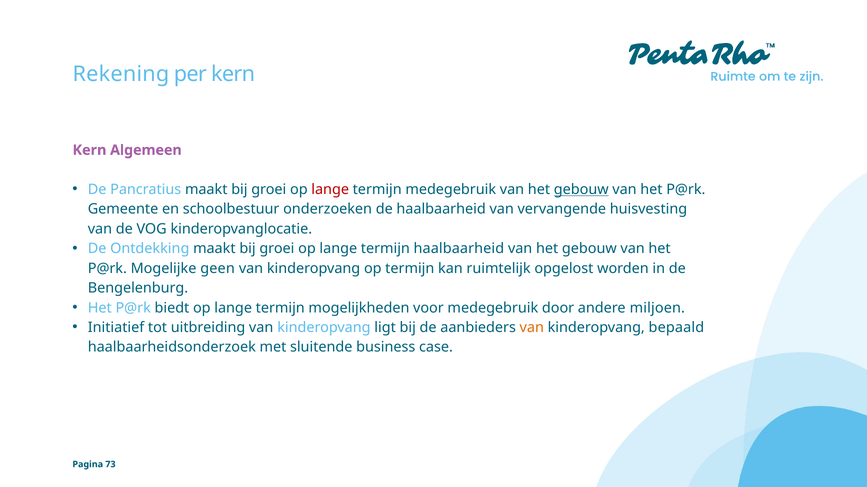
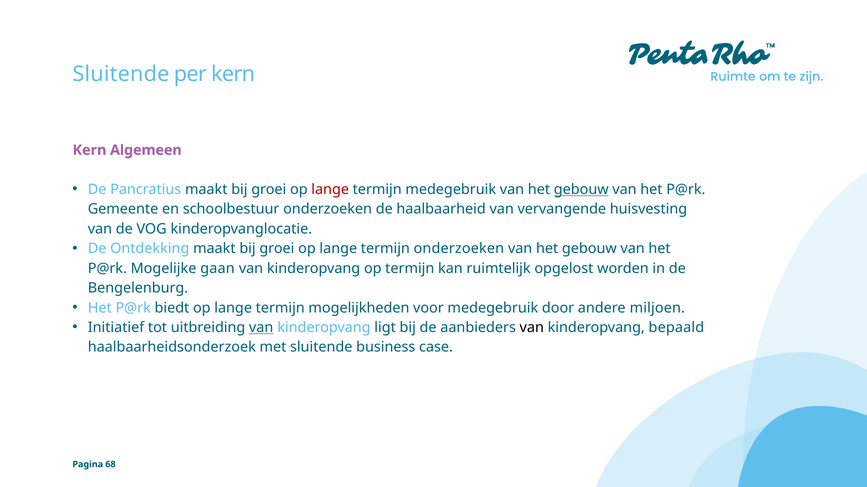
Rekening: Rekening -> Sluitende (121, 74)
termijn haalbaarheid: haalbaarheid -> onderzoeken (459, 249)
geen: geen -> gaan (218, 269)
van underline: none -> present (261, 328)
van colour: orange -> black (532, 328)
73: 73 -> 68 (110, 465)
